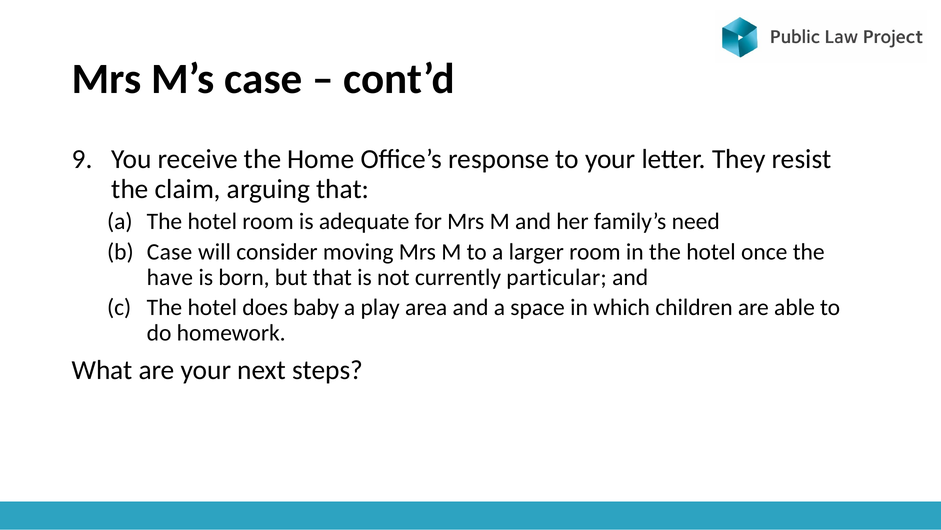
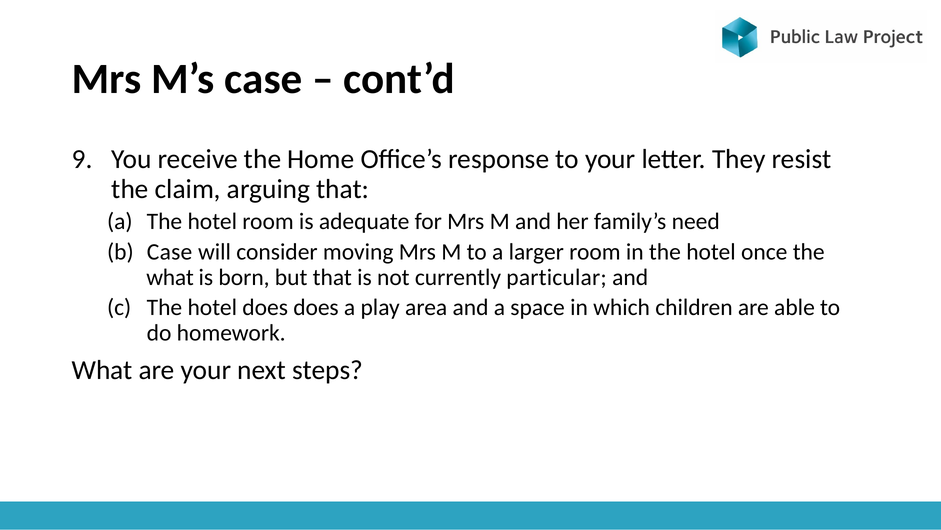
have: have -> what (170, 277)
does baby: baby -> does (316, 307)
